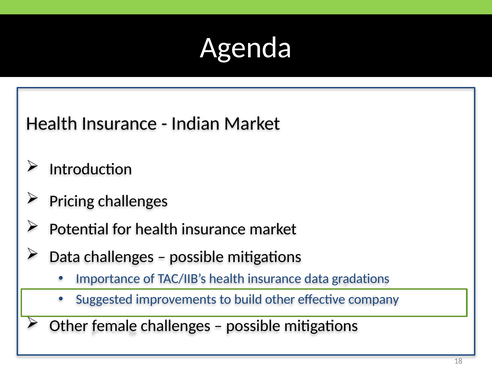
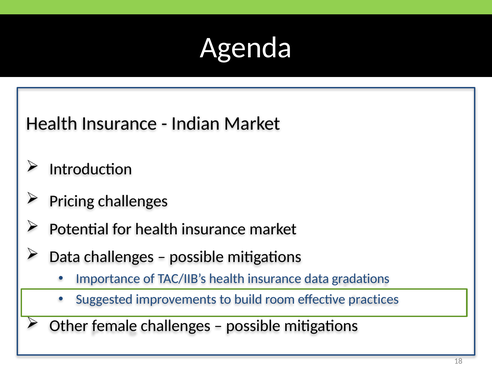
build other: other -> room (280, 299)
company: company -> practices (374, 299)
